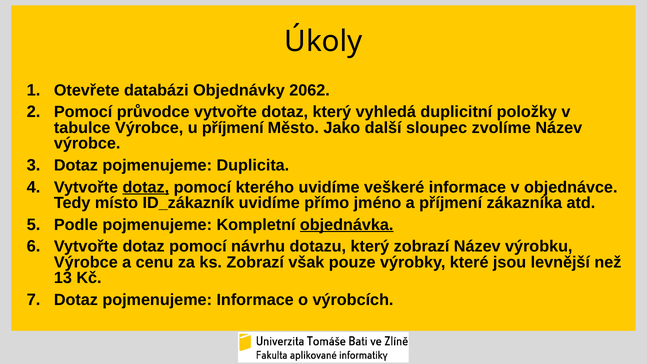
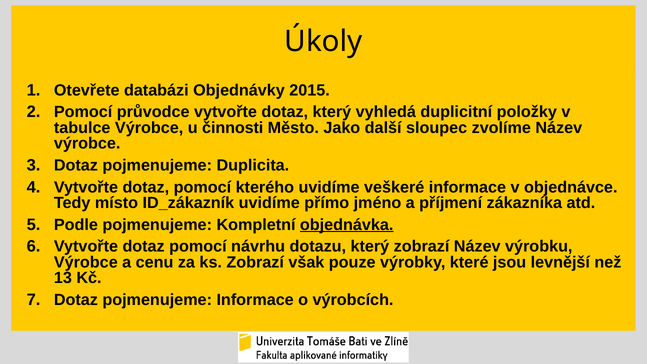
2062: 2062 -> 2015 (310, 90)
u příjmení: příjmení -> činnosti (233, 128)
dotaz underline: present -> none (146, 187)
